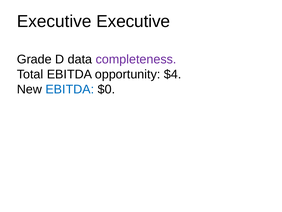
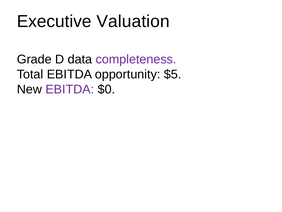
Executive Executive: Executive -> Valuation (133, 21)
$4: $4 -> $5 (173, 74)
EBITDA colour: blue -> purple (70, 89)
